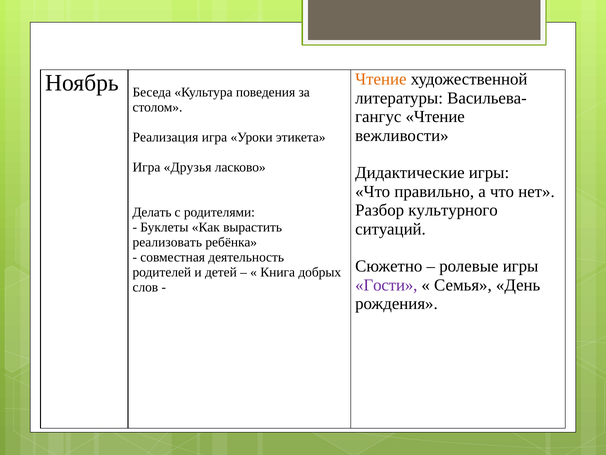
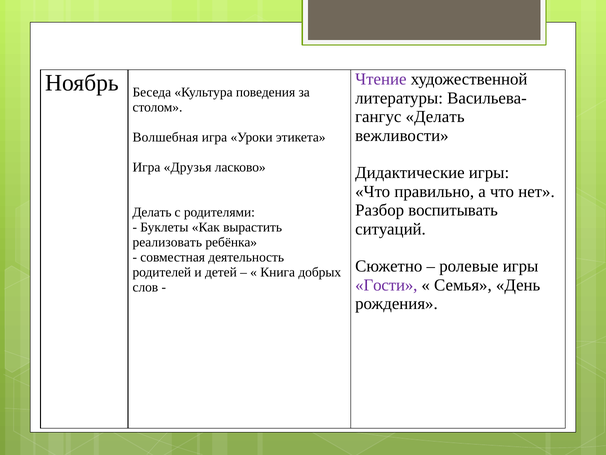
Чтение colour: orange -> purple (381, 79)
Чтение: Чтение -> Делать (435, 117)
Реализация: Реализация -> Волшебная (165, 137)
культурного: культурного -> воспитывать (453, 210)
